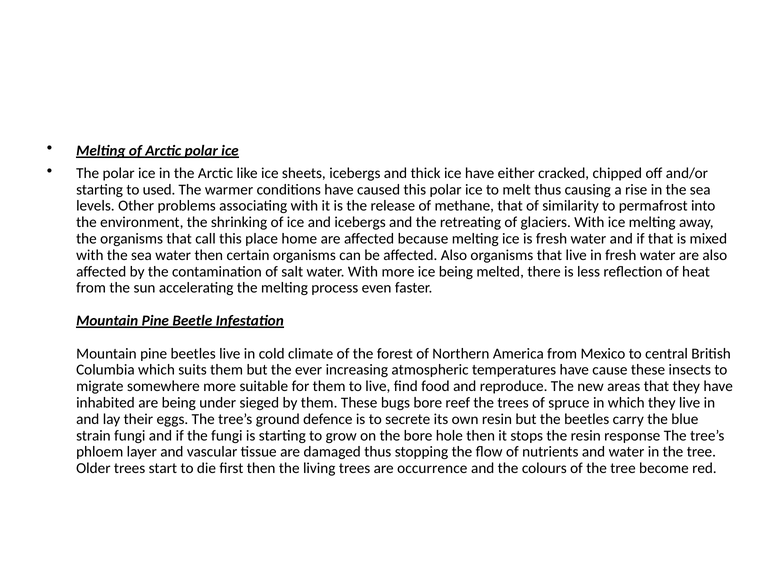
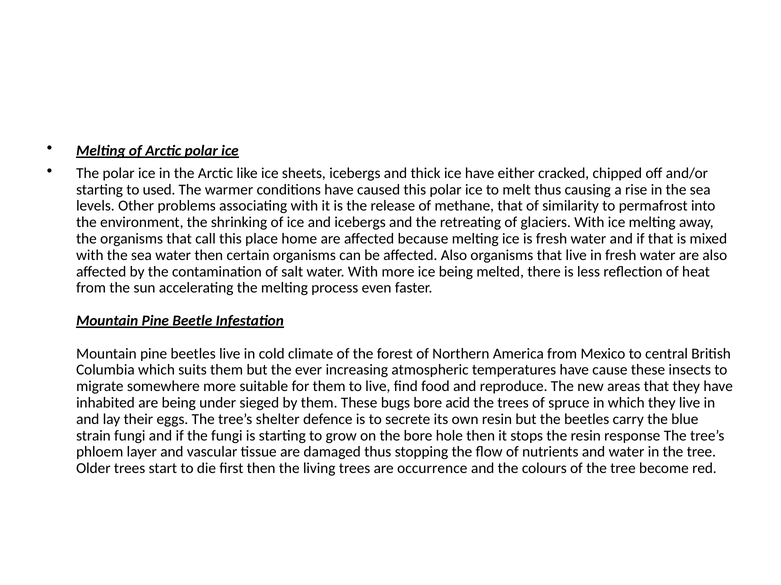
reef: reef -> acid (458, 403)
ground: ground -> shelter (278, 420)
